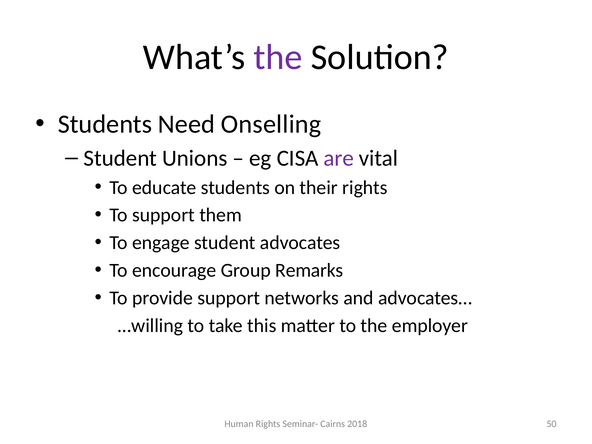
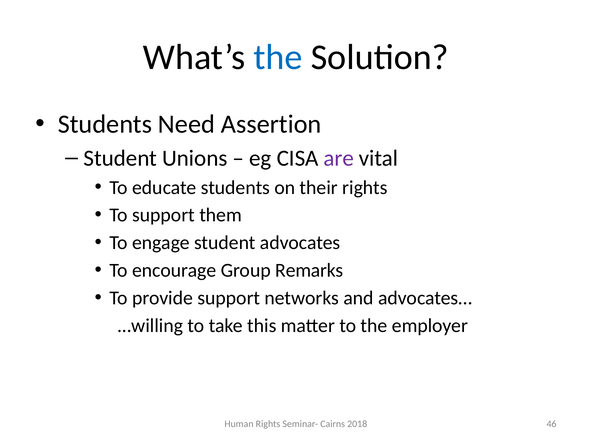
the colour: purple -> blue (278, 57)
Onselling: Onselling -> Assertion (271, 124)
50: 50 -> 46 (551, 424)
